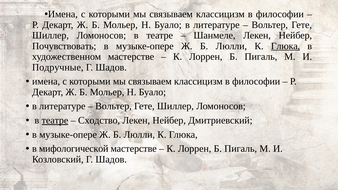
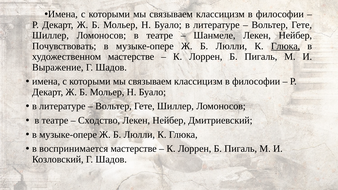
Подручные: Подручные -> Выражение (58, 67)
театре underline: present -> none (55, 120)
мифологической: мифологической -> воспринимается (74, 149)
